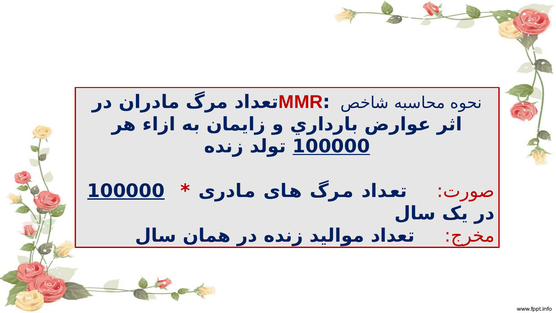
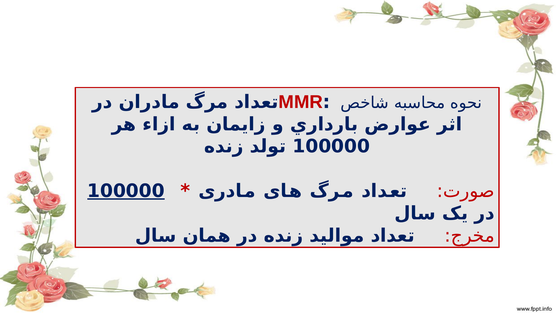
100000 underline: present -> none (331, 146)
